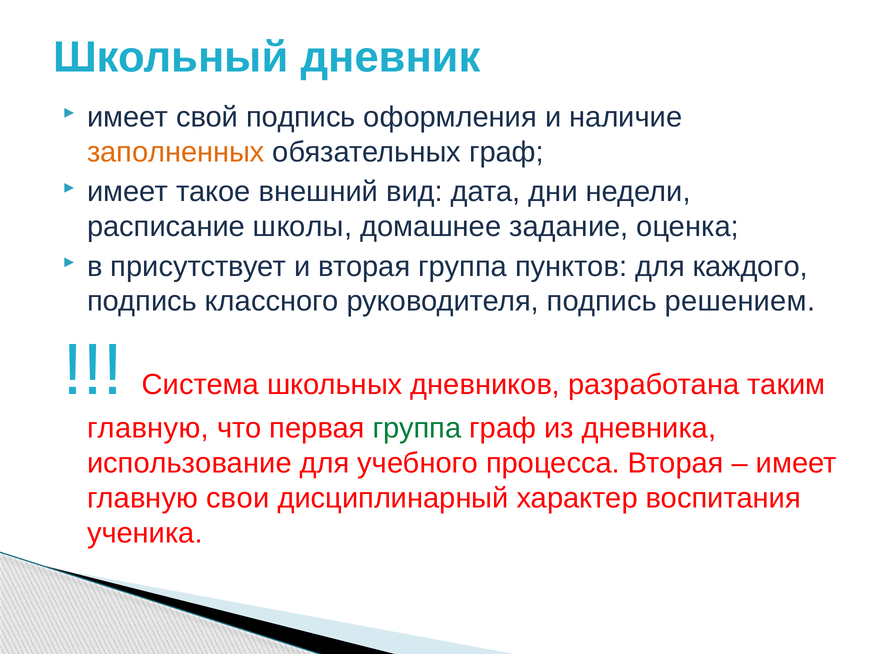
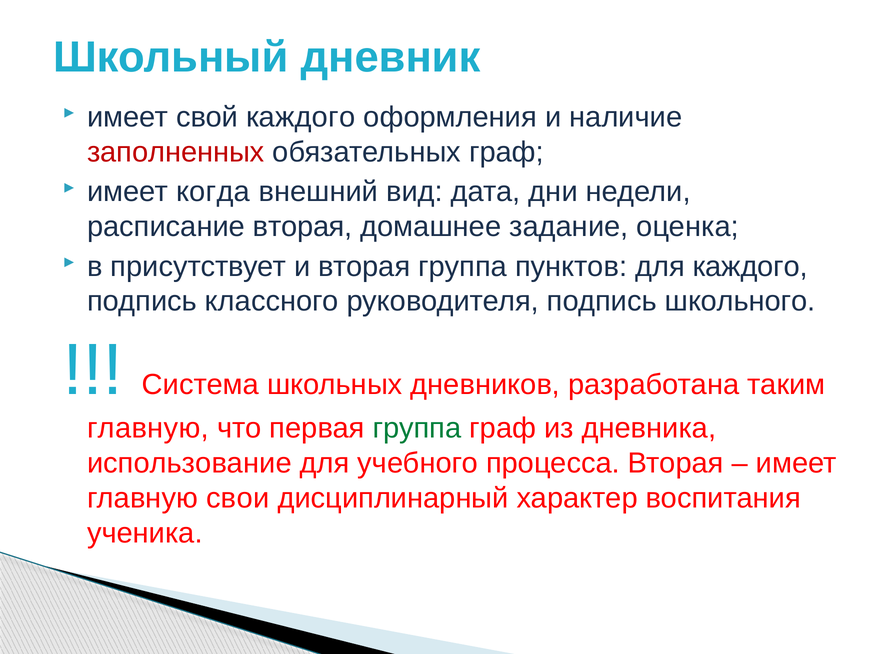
свой подпись: подпись -> каждого (301, 117)
заполненных colour: orange -> red (176, 152)
такое: такое -> когда (213, 192)
расписание школы: школы -> вторая (303, 227)
решением: решением -> школьного (740, 301)
